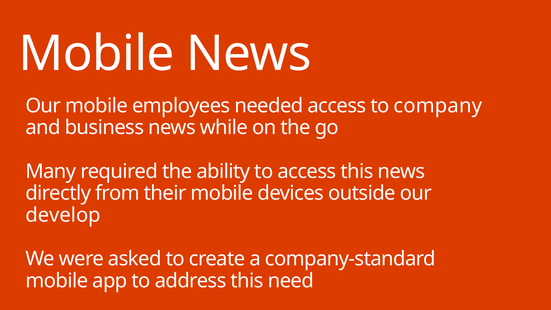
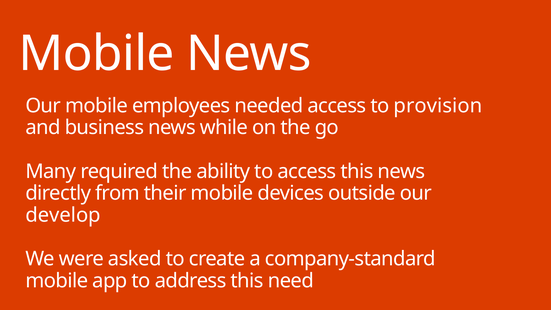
company: company -> provision (438, 106)
